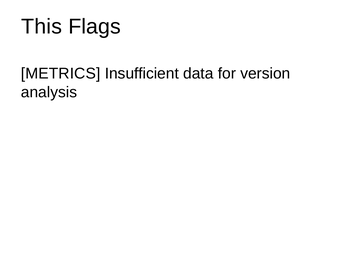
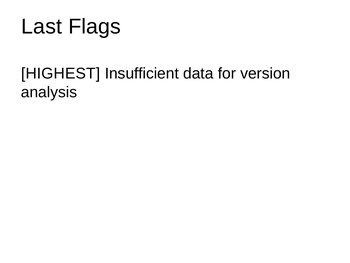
This: This -> Last (42, 27)
METRICS: METRICS -> HIGHEST (61, 73)
